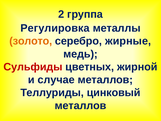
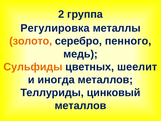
жирные: жирные -> пенного (128, 41)
Сульфиды colour: red -> orange (33, 67)
жирной: жирной -> шеелит (137, 67)
случае: случае -> иногда (56, 80)
